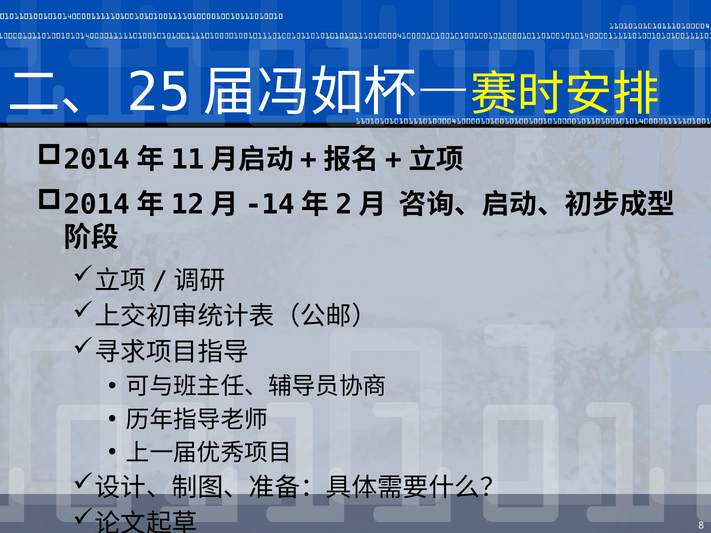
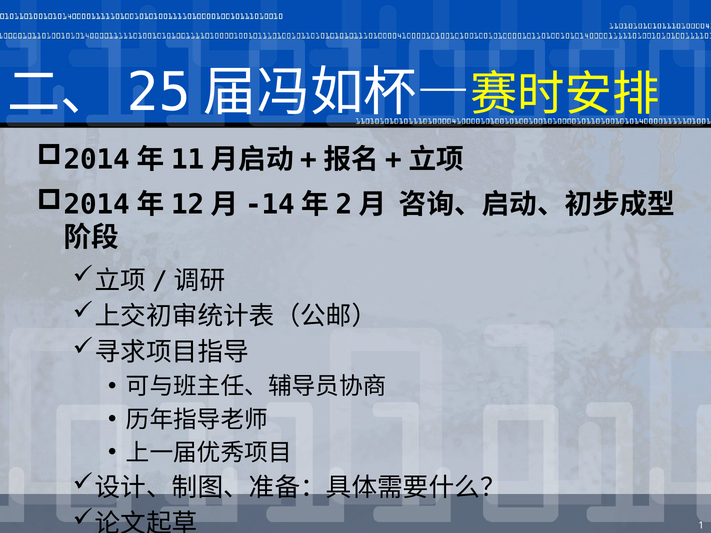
8: 8 -> 1 (701, 526)
